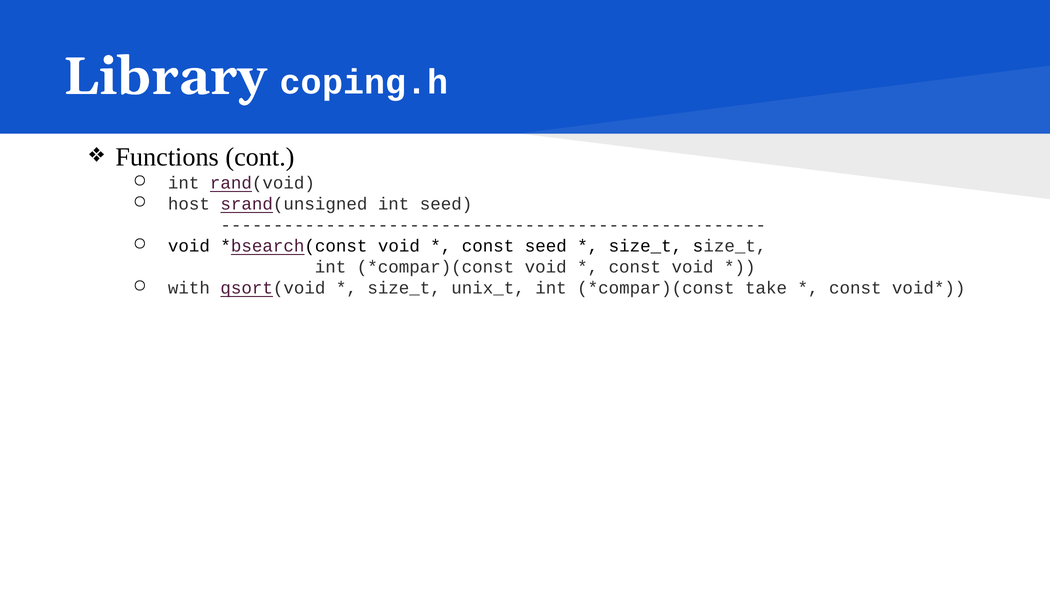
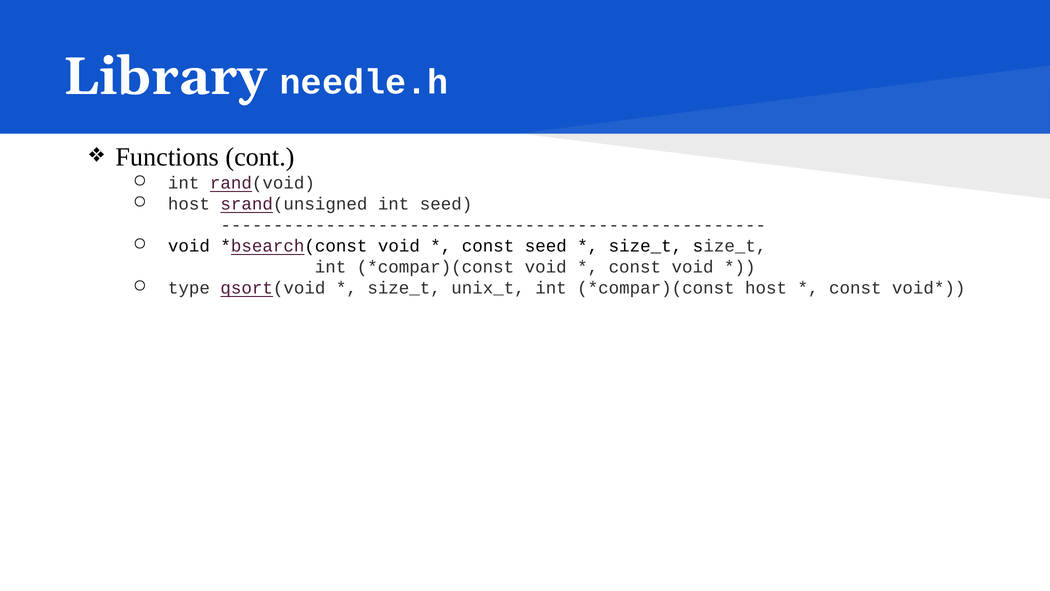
coping.h: coping.h -> needle.h (364, 82)
with: with -> type (189, 288)
take: take -> host (766, 288)
